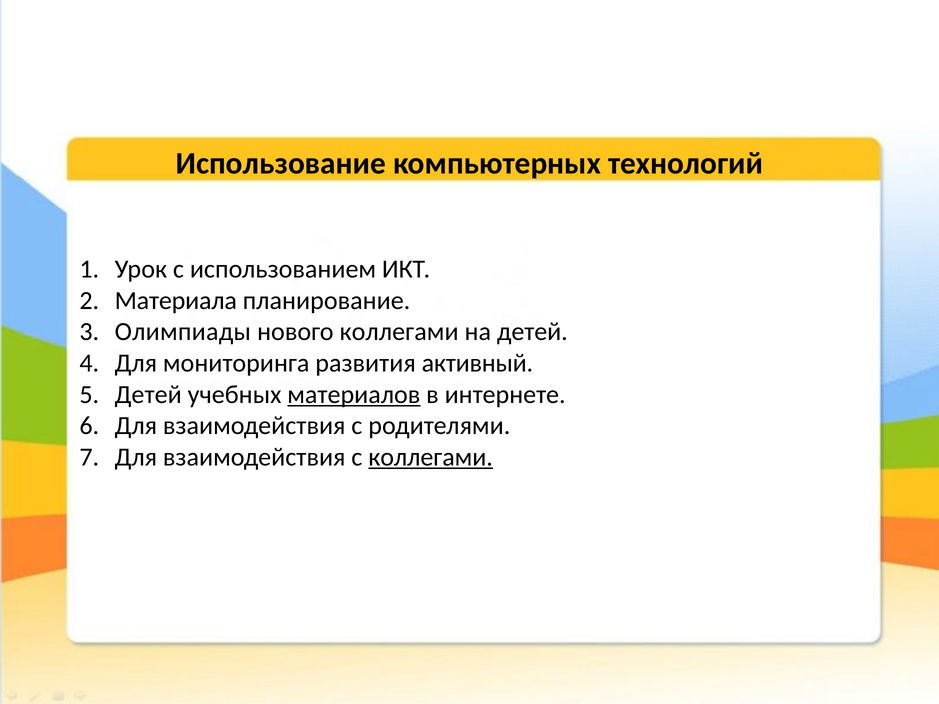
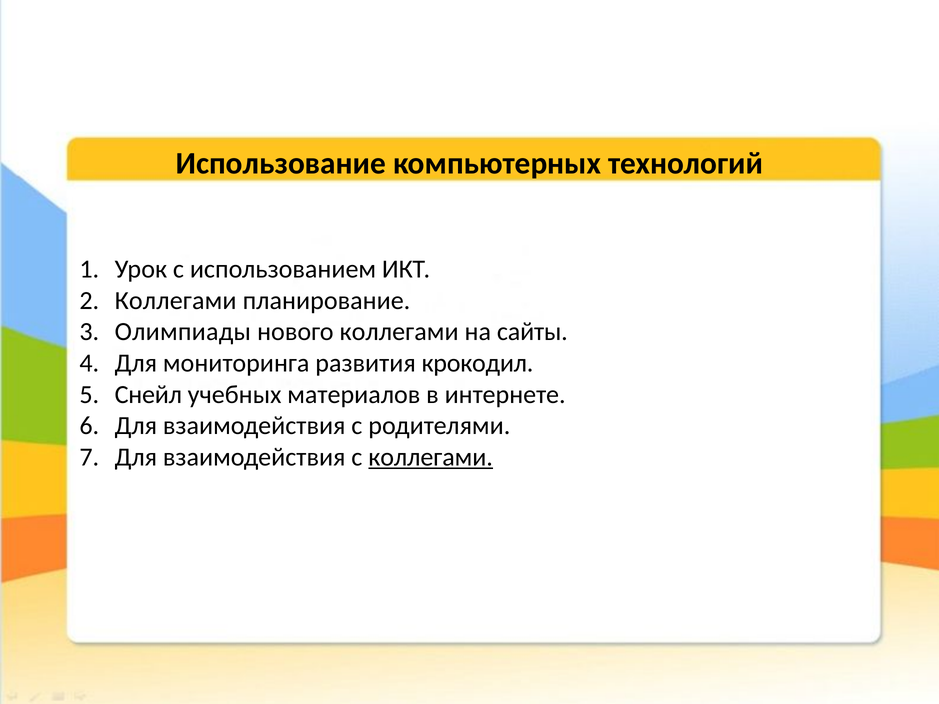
Материала: Материала -> Коллегами (176, 301)
на детей: детей -> сайты (532, 332)
активный: активный -> крокодил (477, 363)
Детей: Детей -> Снейл (148, 395)
материалов underline: present -> none (354, 395)
